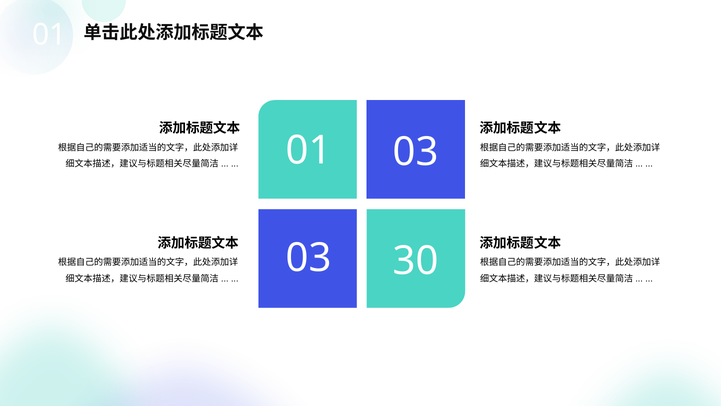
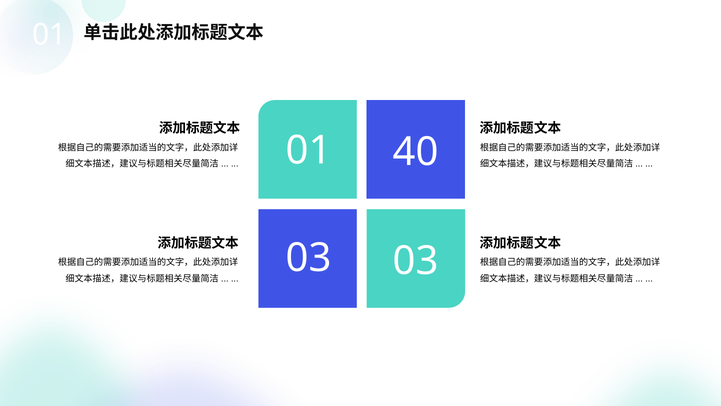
01 03: 03 -> 40 (416, 152)
03 30: 30 -> 03 (416, 261)
